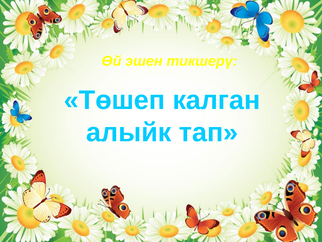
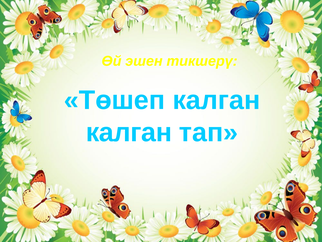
алыйк: алыйк -> калган (129, 132)
